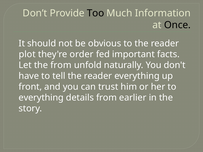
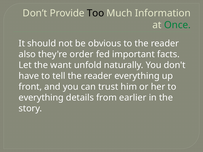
Once colour: black -> green (177, 25)
plot: plot -> also (27, 54)
the from: from -> want (61, 65)
